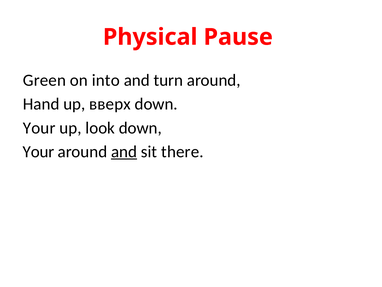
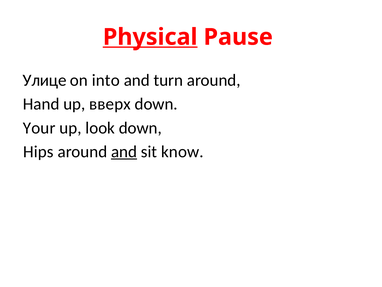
Physical underline: none -> present (150, 37)
Green: Green -> Улице (45, 80)
Your: Your -> Hips (38, 151)
there: there -> know (182, 151)
